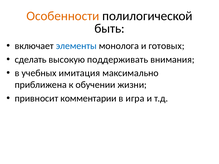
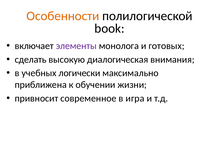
быть: быть -> book (109, 28)
элементы colour: blue -> purple (76, 46)
поддерживать: поддерживать -> диалогическая (118, 60)
имитация: имитация -> логически (79, 73)
комментарии: комментарии -> современное (88, 99)
